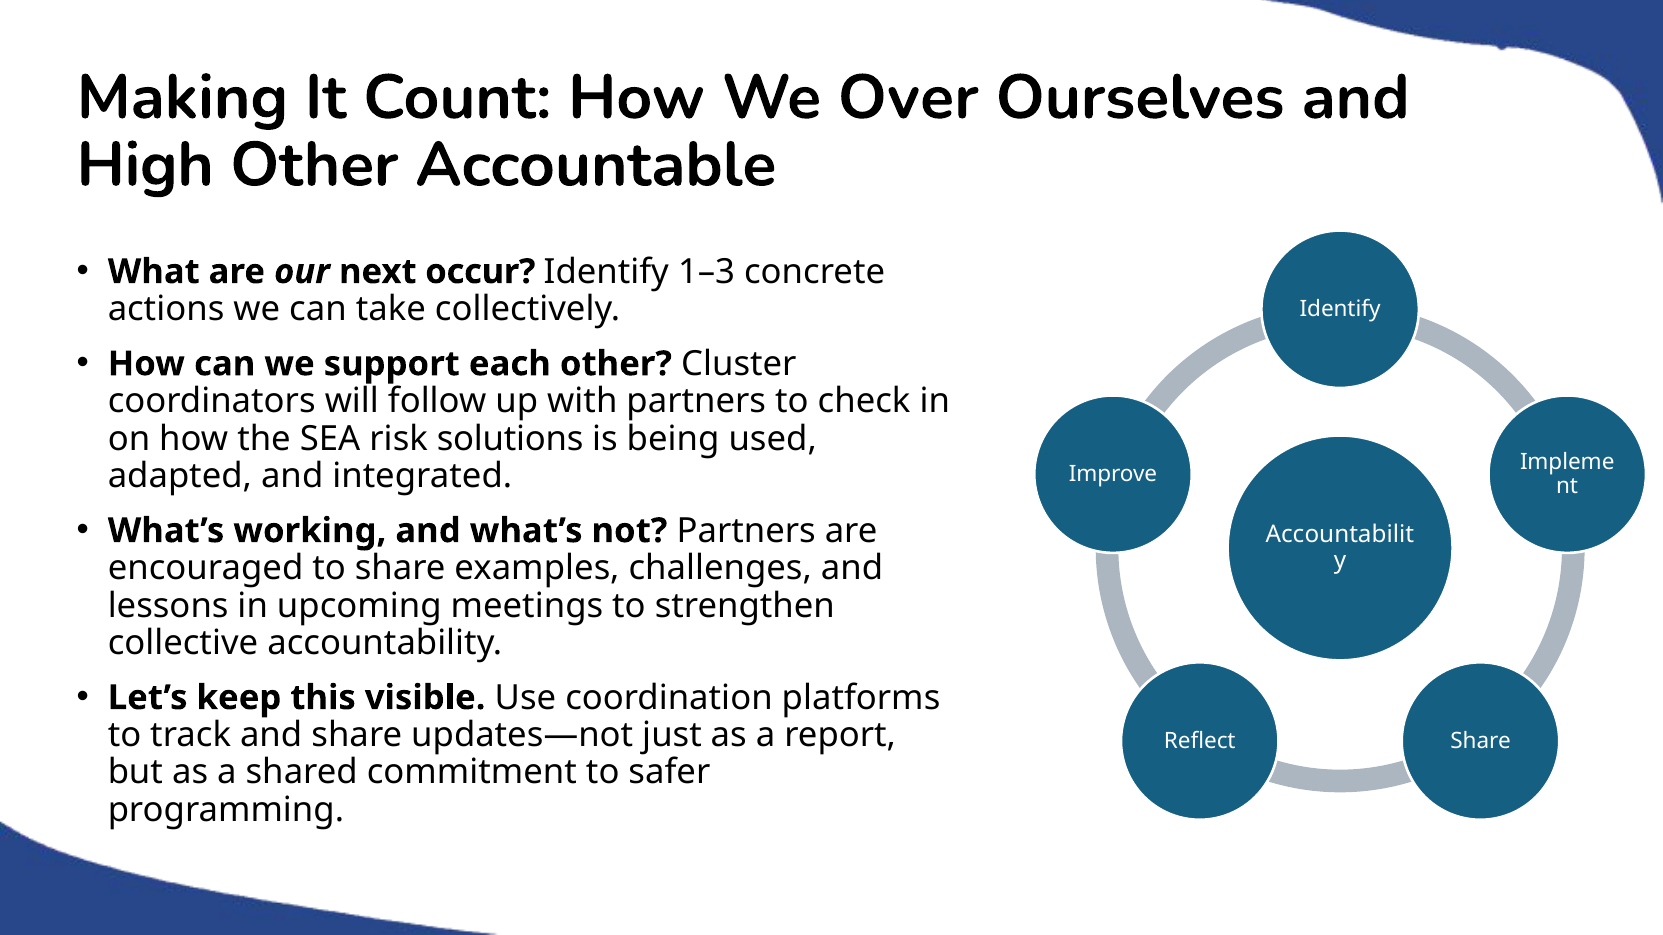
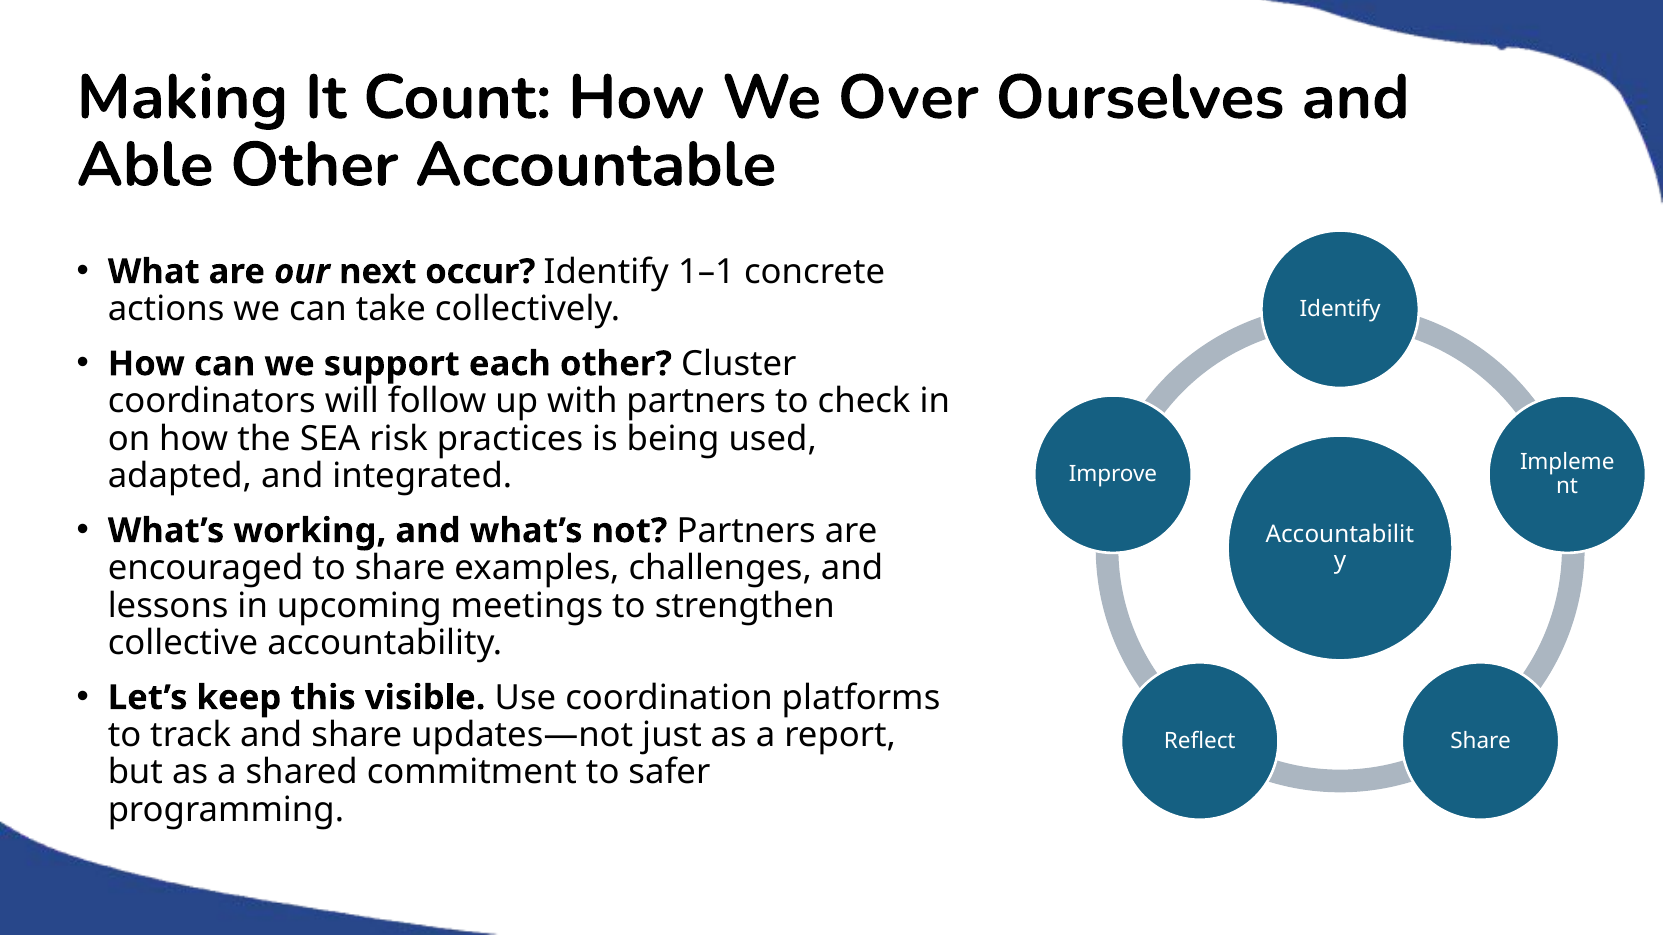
High: High -> Able (145, 165)
1–3: 1–3 -> 1–1 (707, 272)
solutions: solutions -> practices (510, 439)
